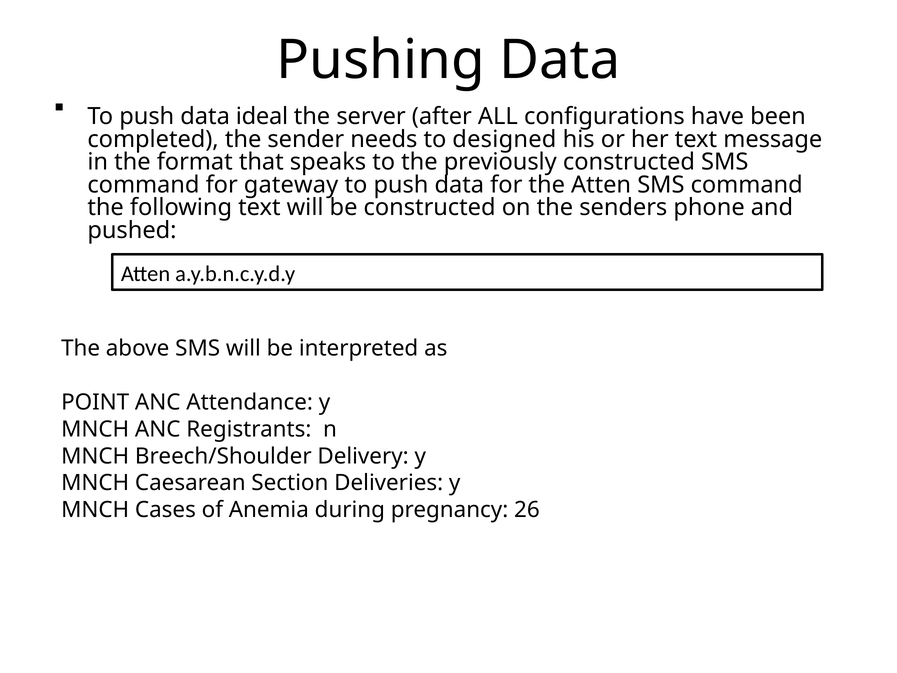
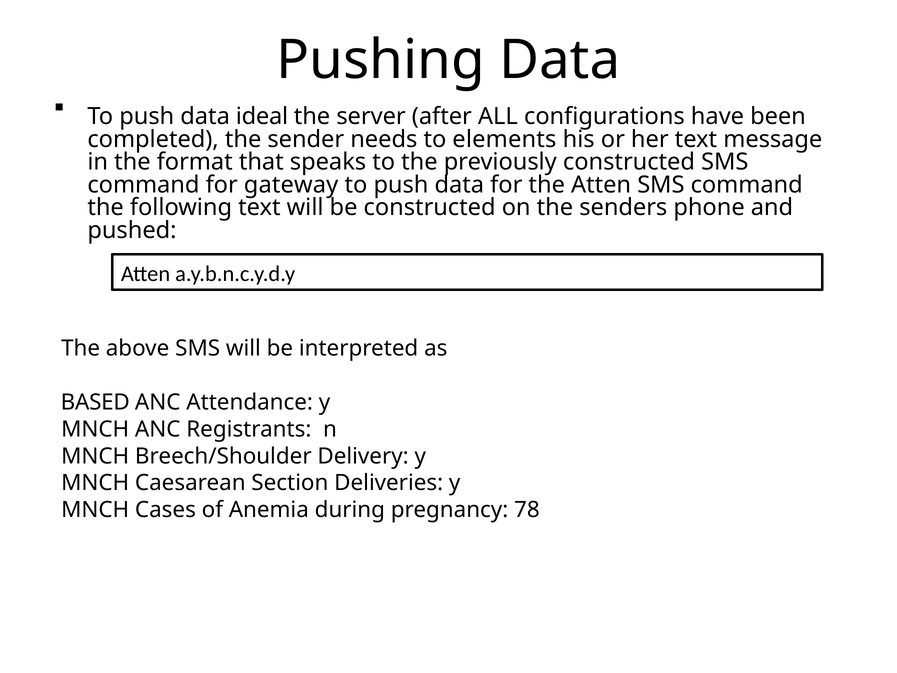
designed: designed -> elements (504, 139)
POINT: POINT -> BASED (95, 402)
26: 26 -> 78 (527, 510)
